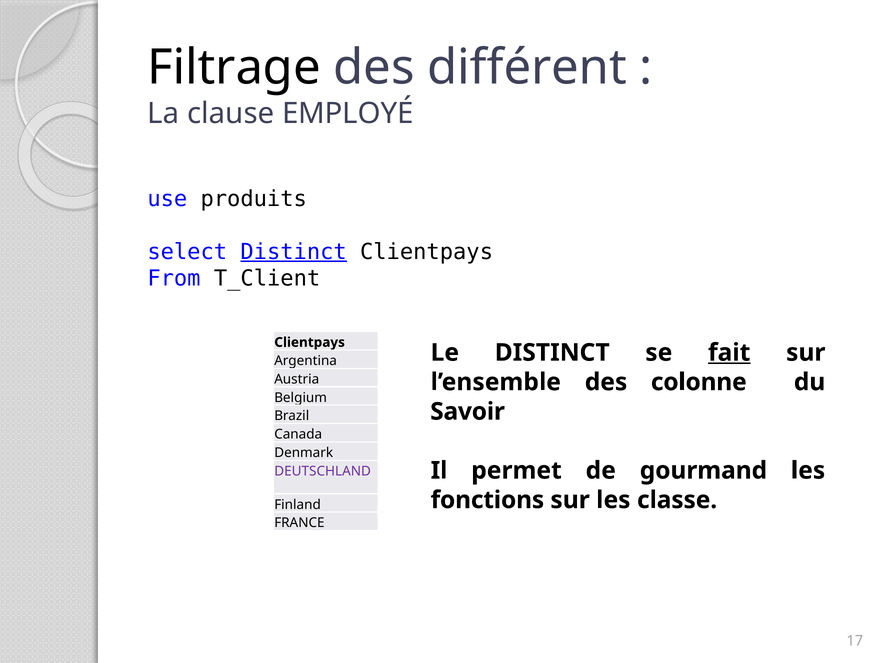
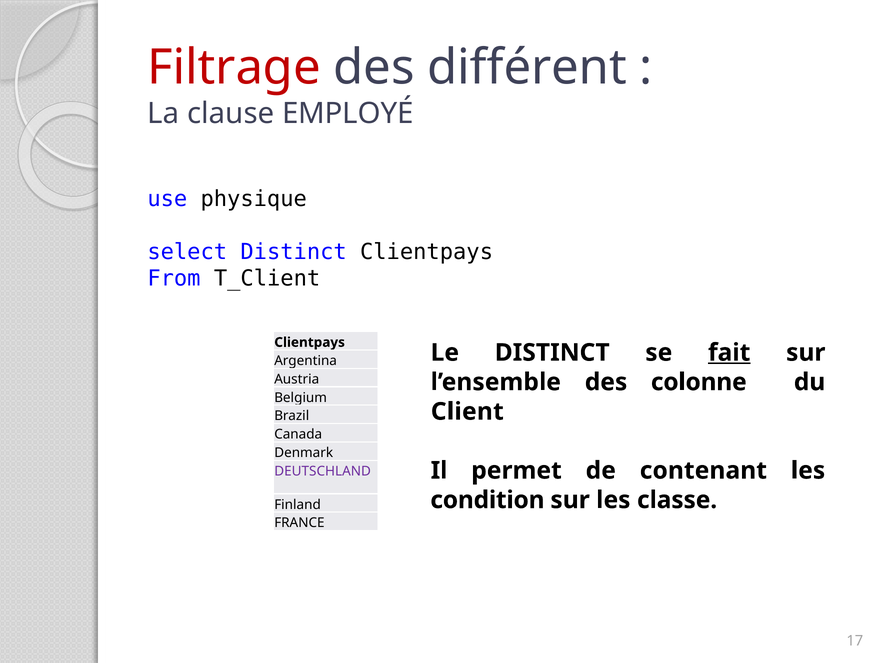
Filtrage colour: black -> red (234, 68)
produits: produits -> physique (254, 199)
Distinct underline: present -> none (294, 252)
Savoir: Savoir -> Client (467, 412)
gourmand: gourmand -> contenant (703, 471)
fonctions: fonctions -> condition (487, 500)
